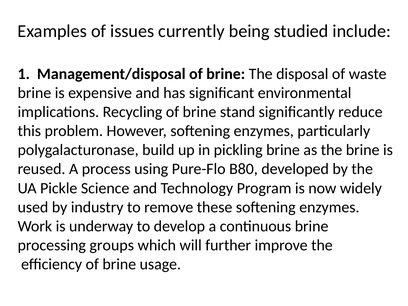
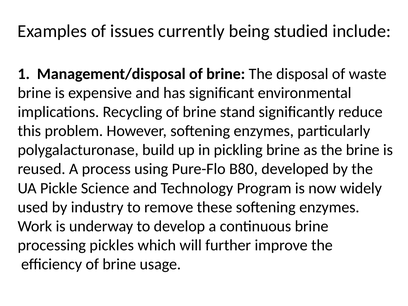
groups: groups -> pickles (112, 245)
